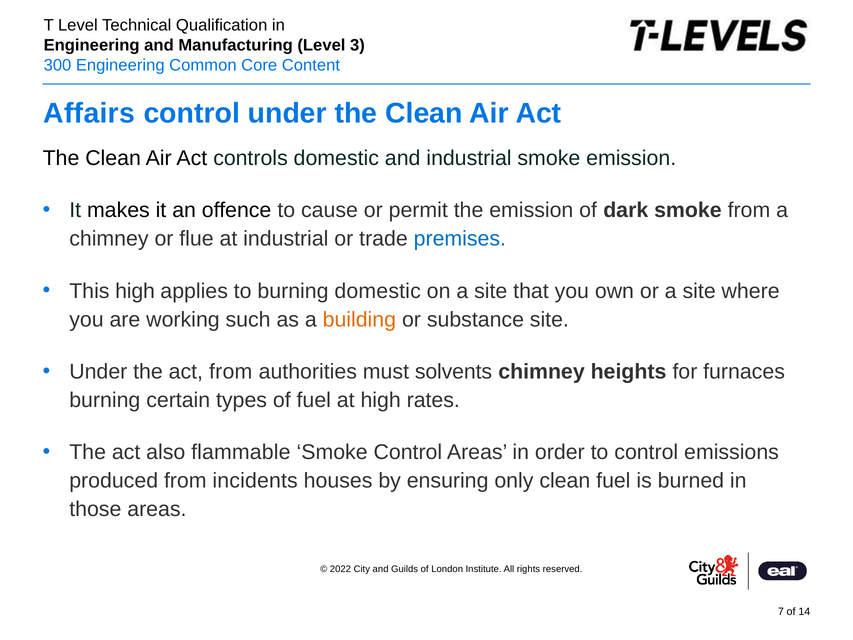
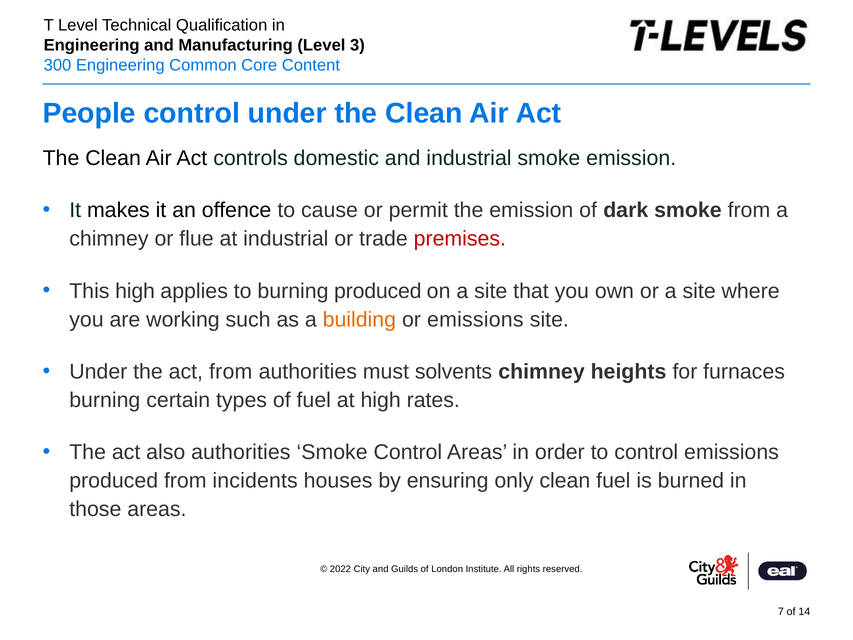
Affairs: Affairs -> People (89, 113)
premises colour: blue -> red (460, 239)
burning domestic: domestic -> produced (378, 291)
or substance: substance -> emissions (475, 319)
also flammable: flammable -> authorities (241, 452)
